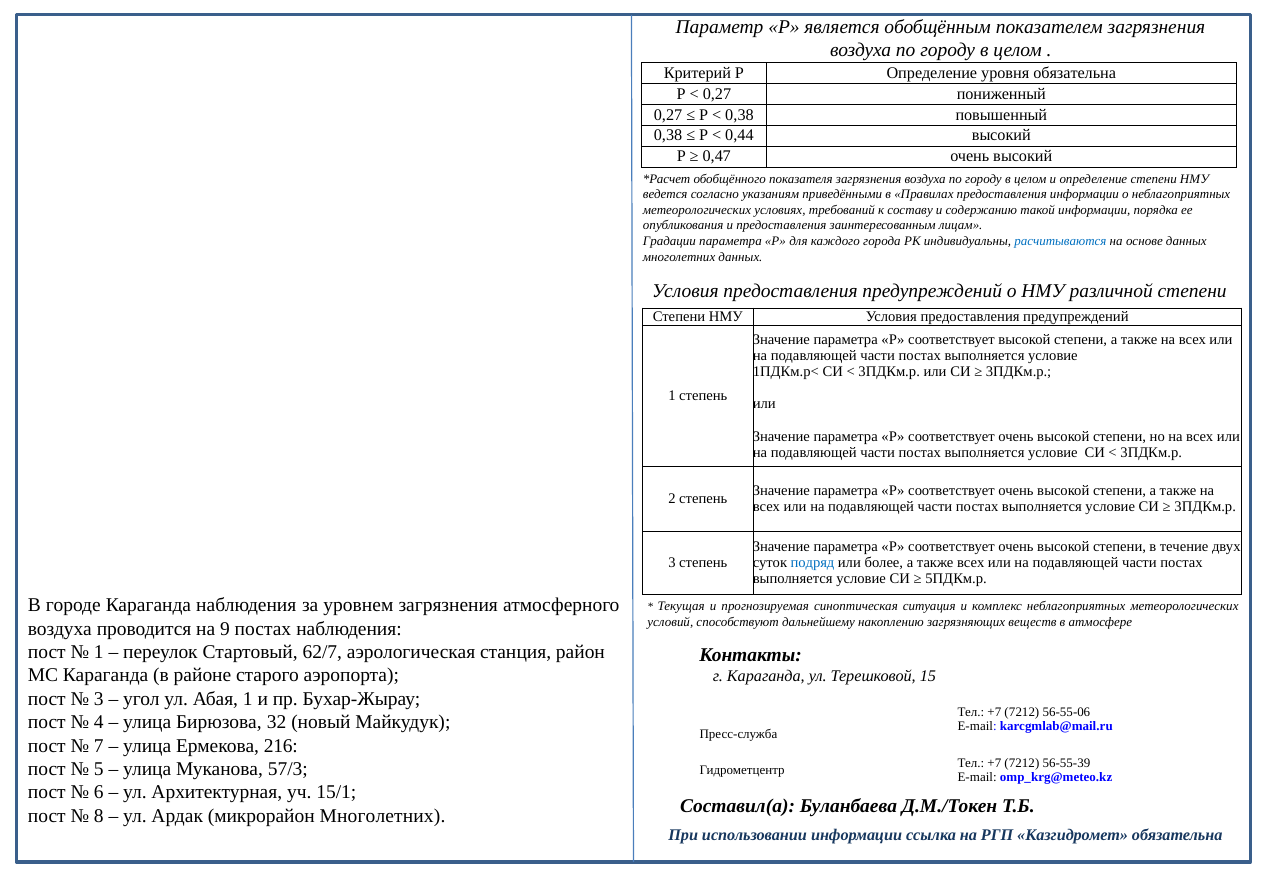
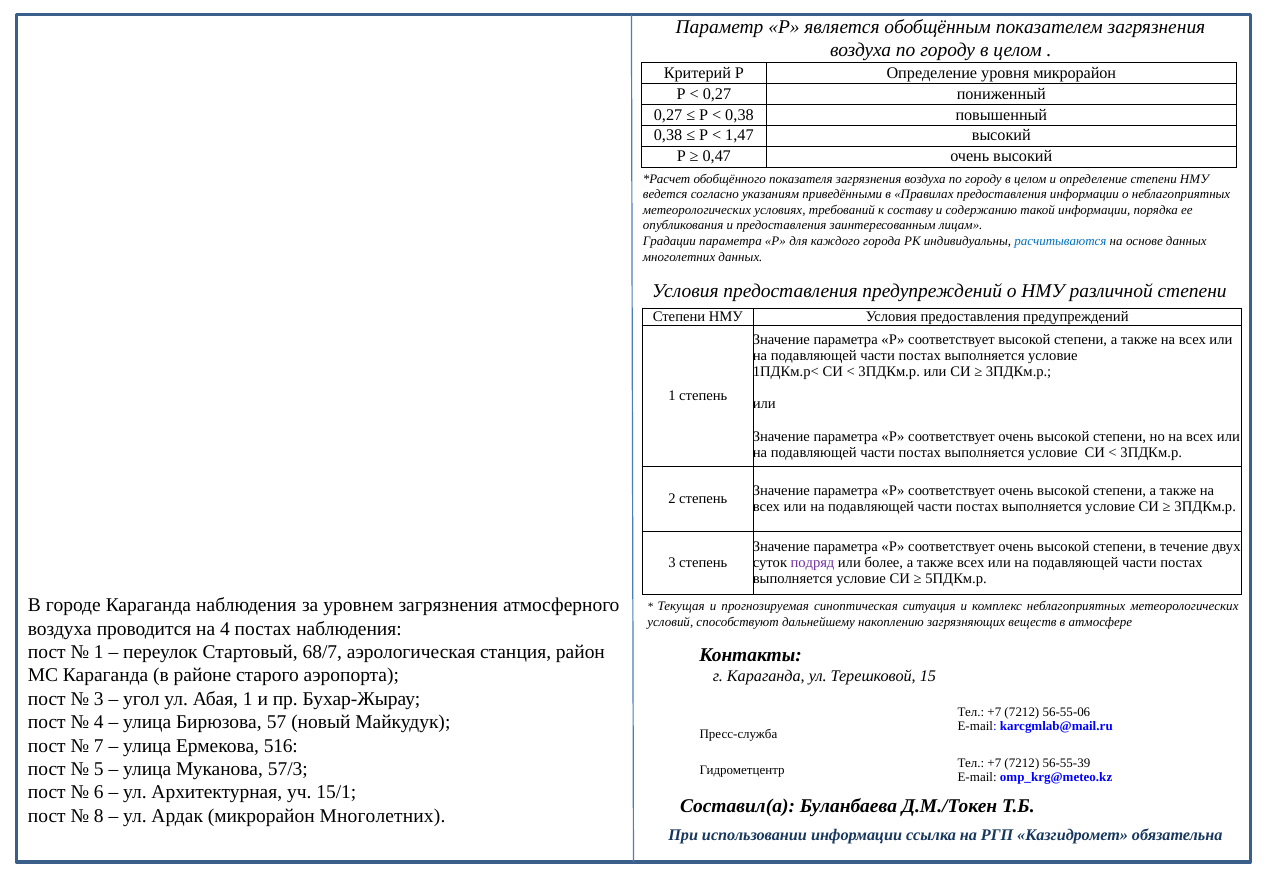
уровня обязательна: обязательна -> микрорайон (1075, 73)
0,44: 0,44 -> 1,47 (739, 136)
подряд colour: blue -> purple (813, 563)
на 9: 9 -> 4 (225, 629)
62/7: 62/7 -> 68/7 (322, 652)
32: 32 -> 57 (277, 722)
216: 216 -> 516 (281, 746)
